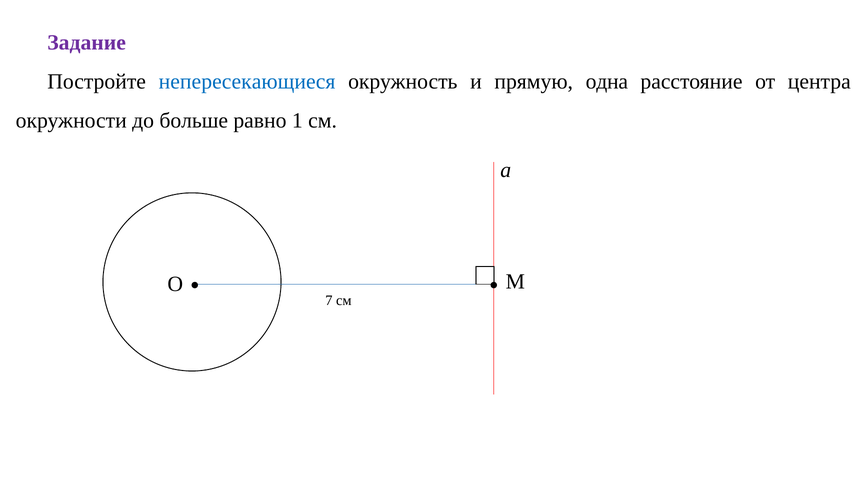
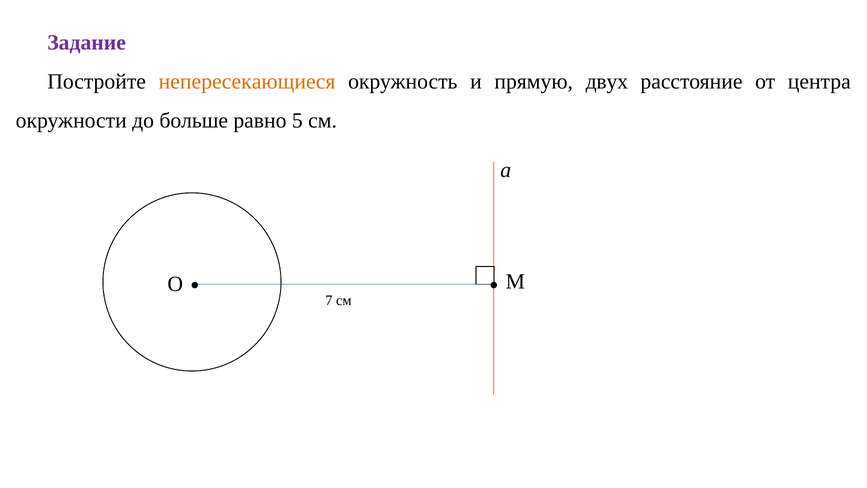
непересекающиеся colour: blue -> orange (247, 81)
одна: одна -> двух (607, 81)
1: 1 -> 5 (297, 120)
